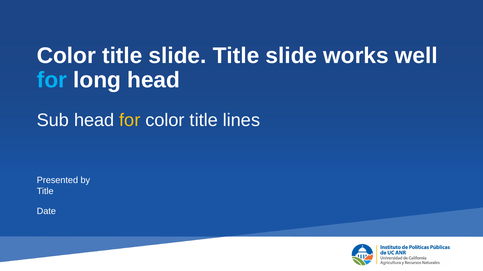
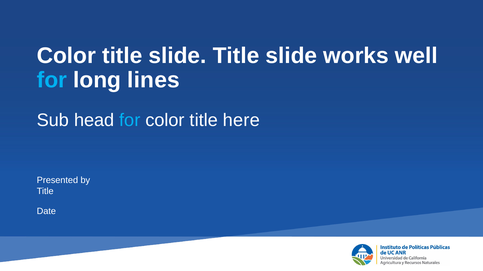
long head: head -> lines (154, 80)
for colour: yellow -> light blue (130, 120)
lines: lines -> here (241, 120)
